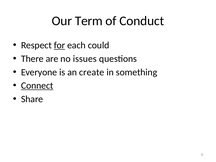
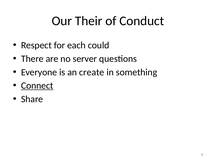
Term: Term -> Their (89, 21)
for underline: present -> none (60, 45)
issues: issues -> server (85, 59)
